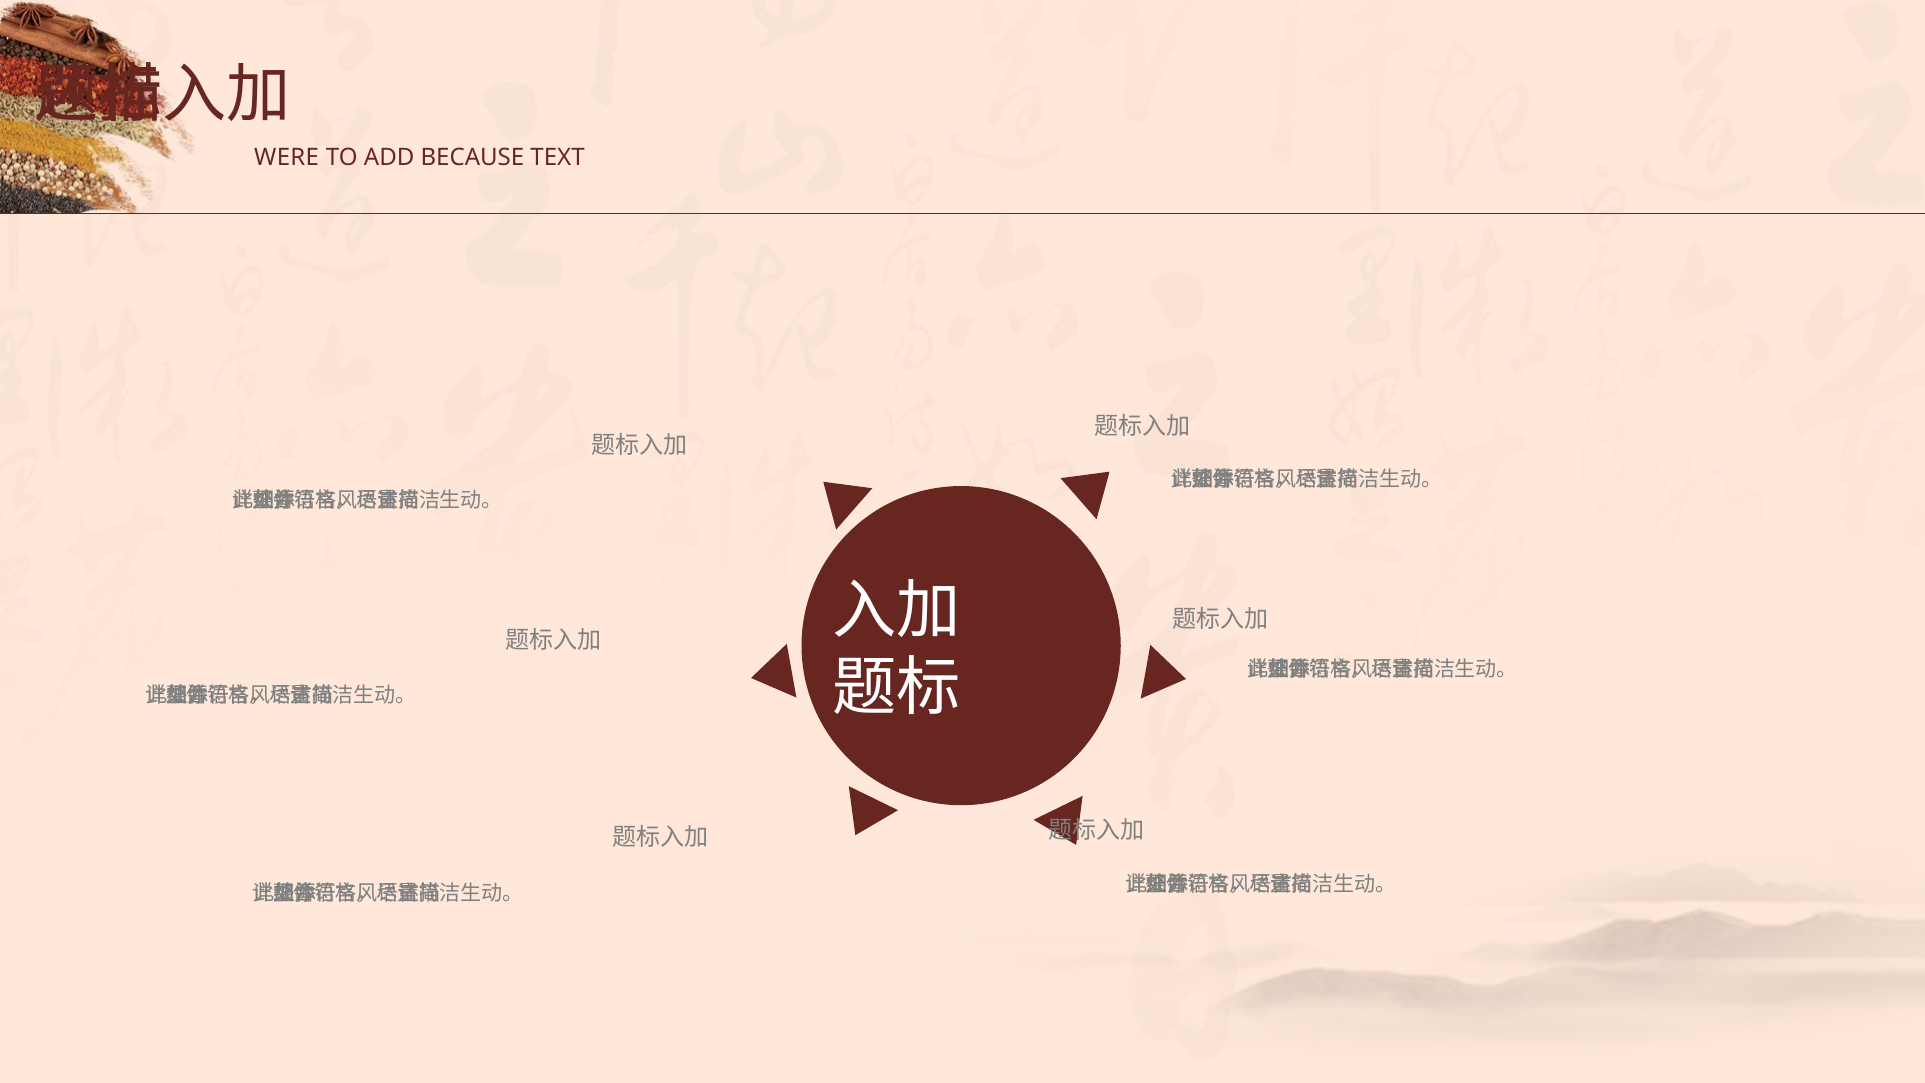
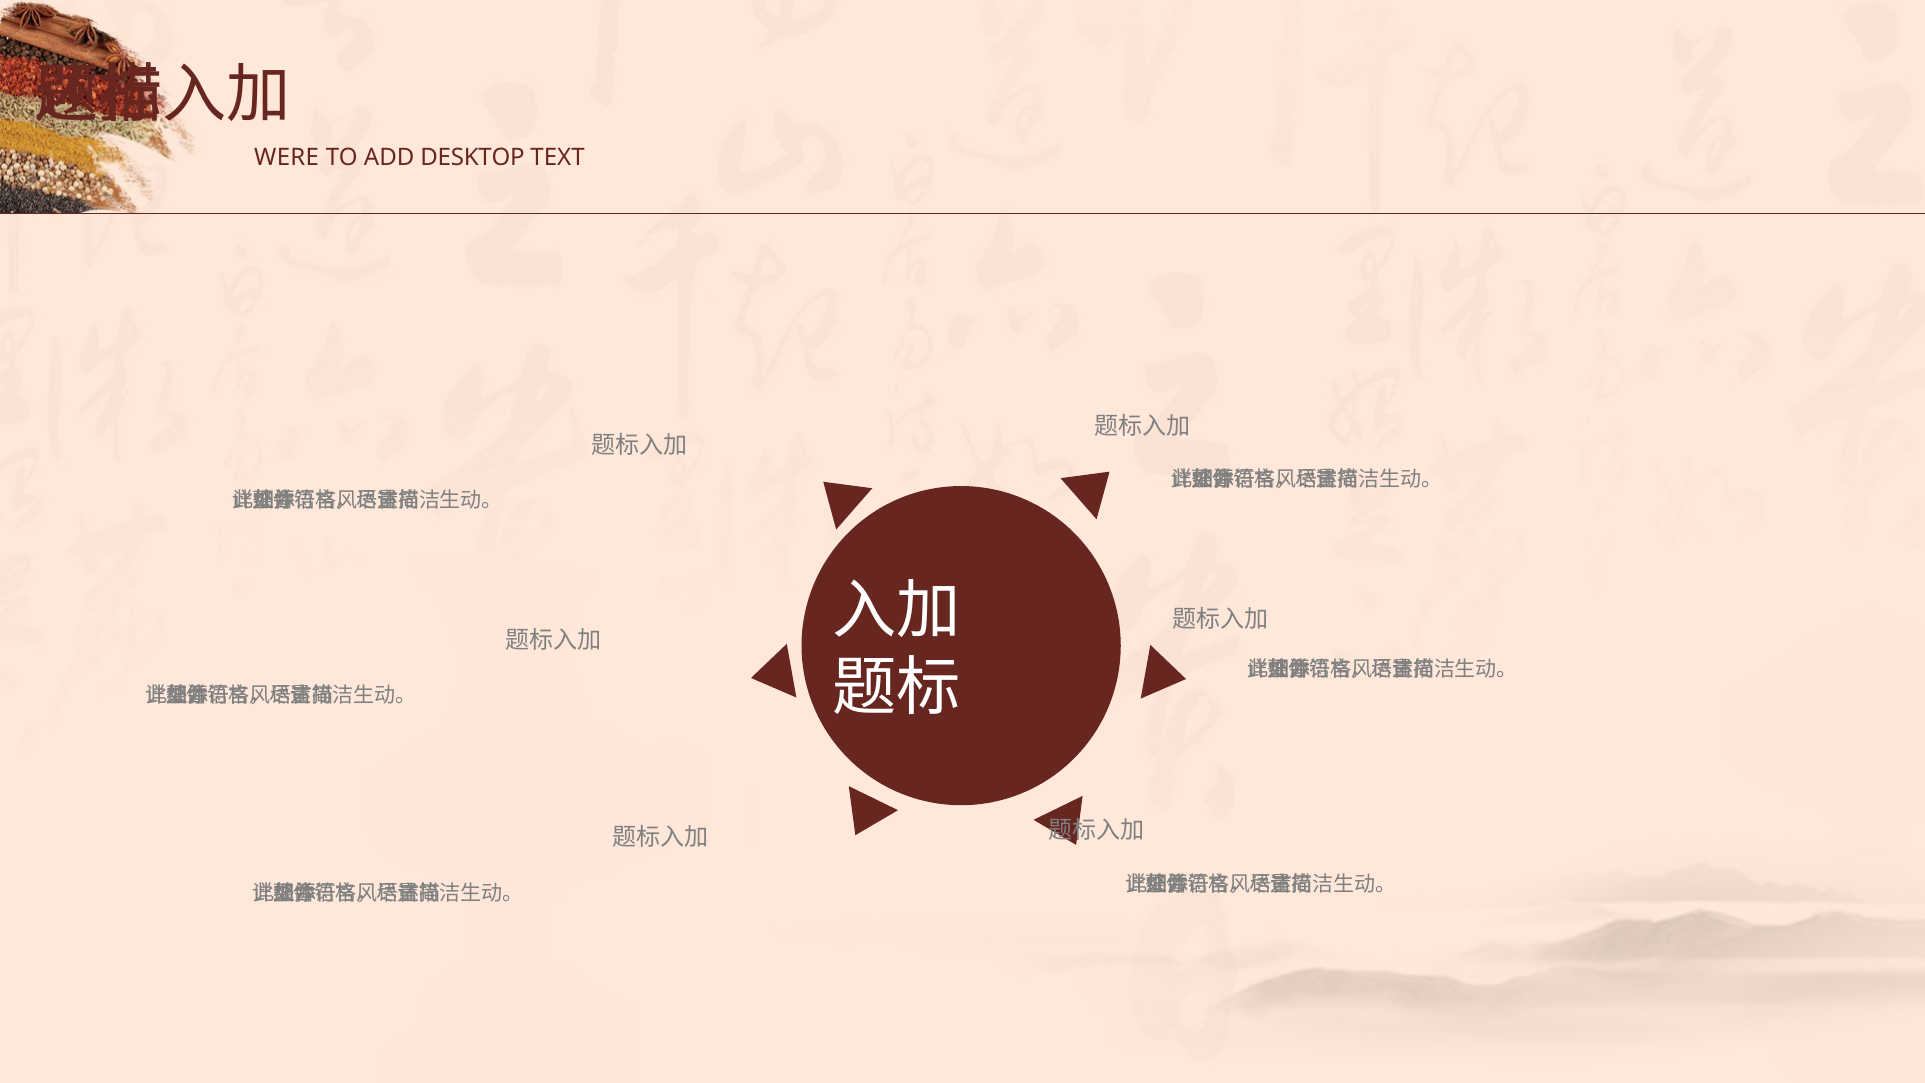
BECAUSE: BECAUSE -> DESKTOP (473, 158)
